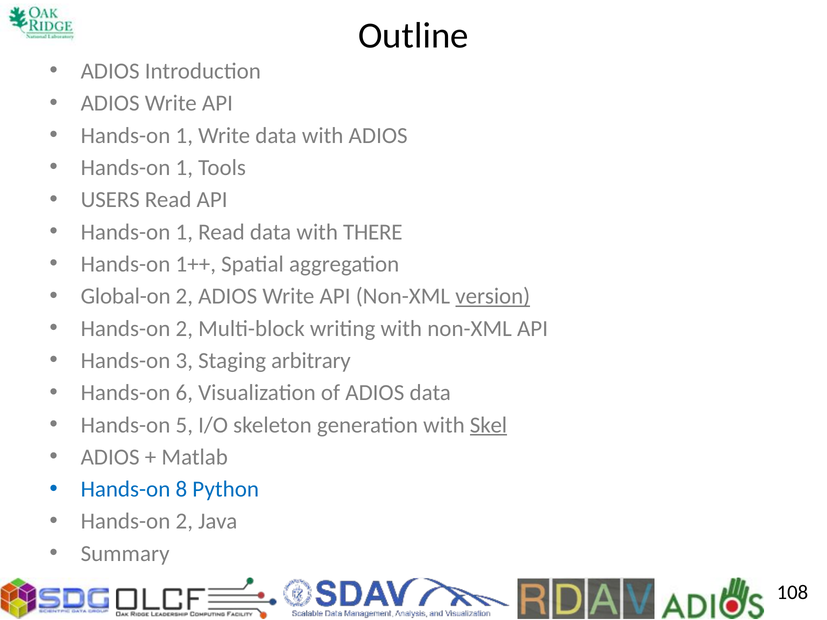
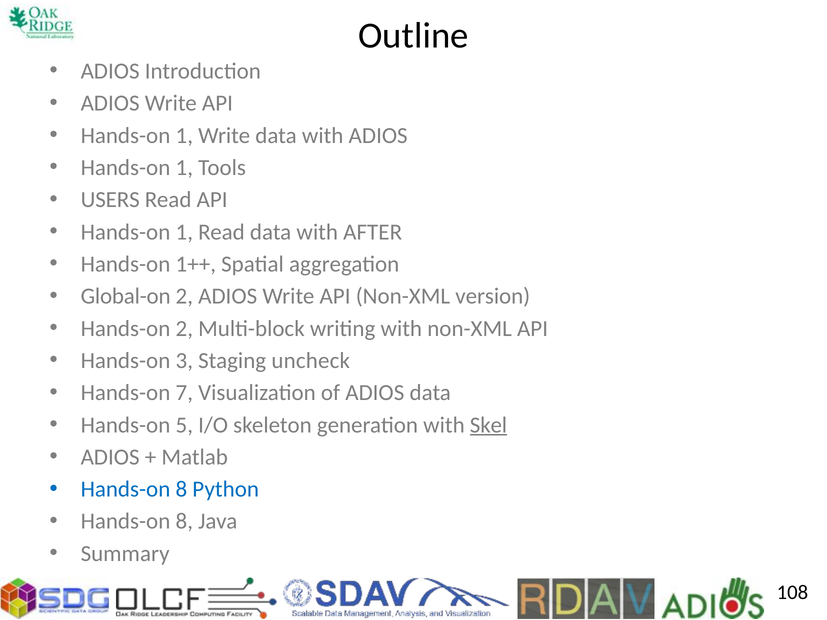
THERE: THERE -> AFTER (373, 232)
version underline: present -> none (493, 296)
arbitrary: arbitrary -> uncheck (311, 361)
6: 6 -> 7 (184, 393)
2: 2 -> 8 (184, 522)
